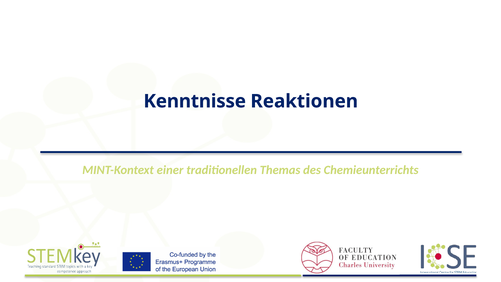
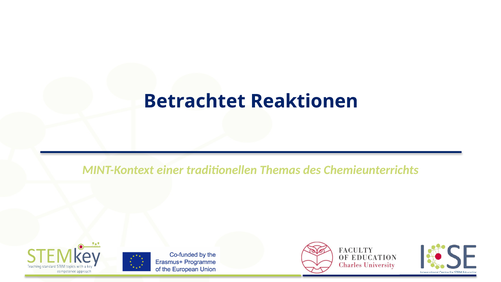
Kenntnisse: Kenntnisse -> Betrachtet (195, 101)
